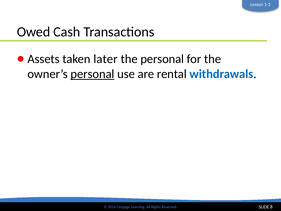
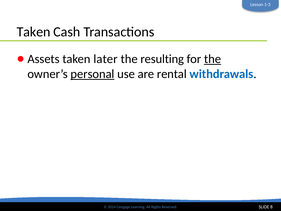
Owed: Owed -> Taken (34, 32)
the personal: personal -> resulting (162, 59)
the underline: none -> present (213, 59)
